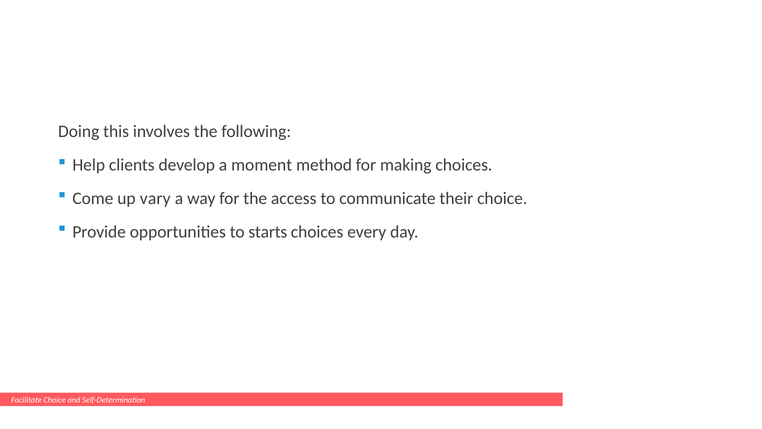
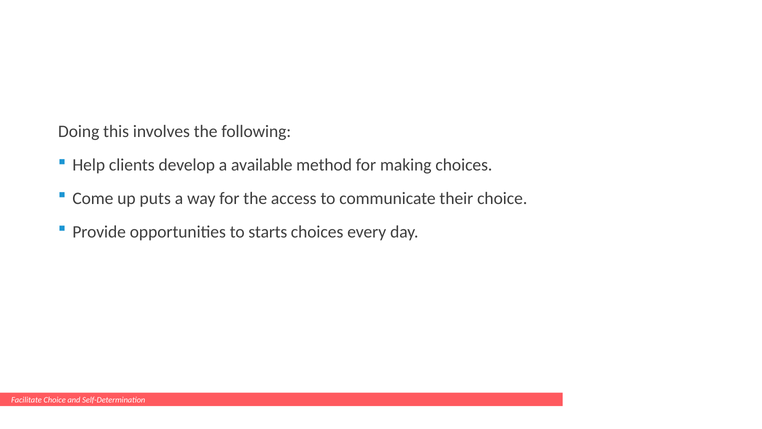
moment: moment -> available (262, 165)
vary: vary -> puts (155, 198)
